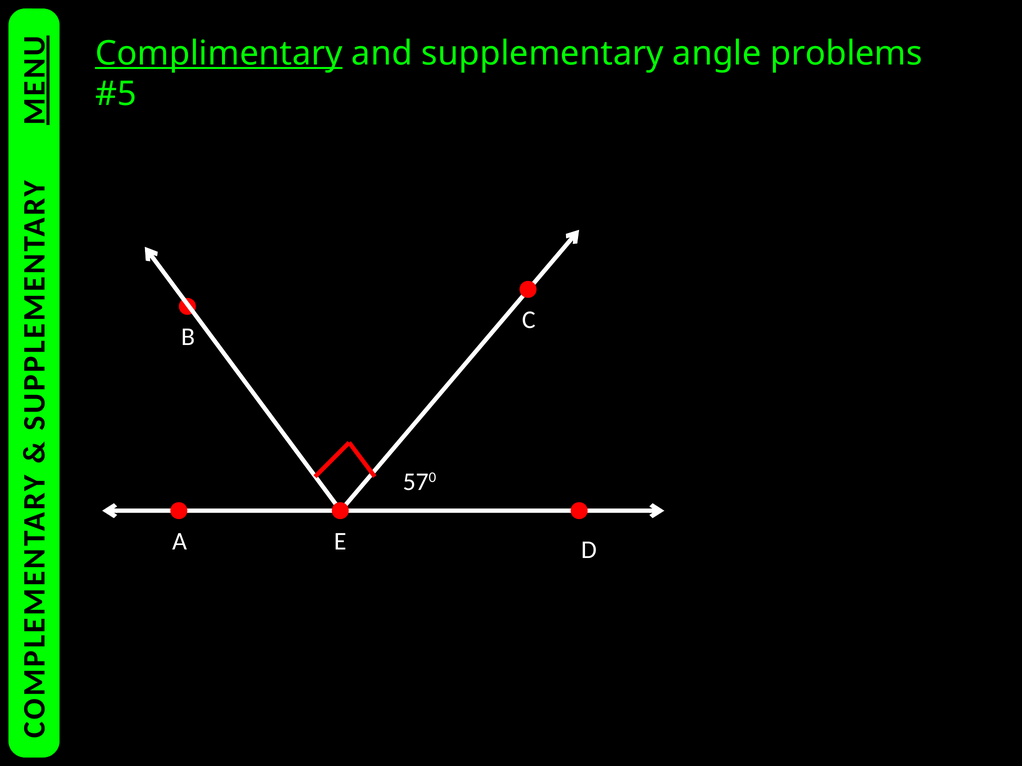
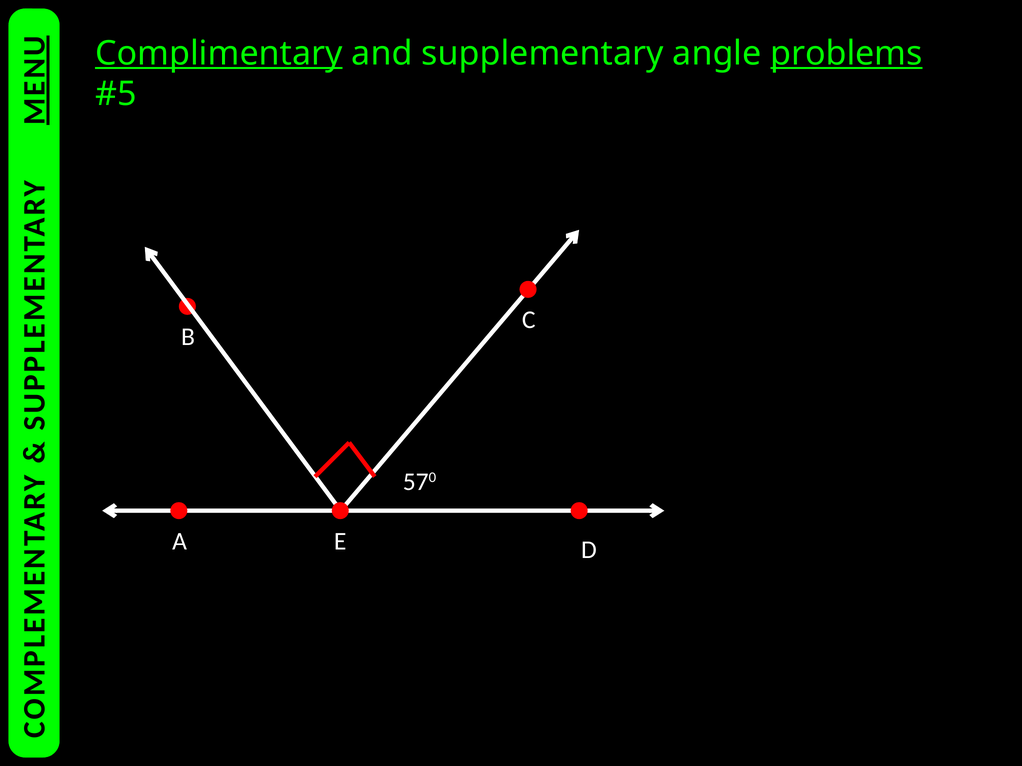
problems underline: none -> present (846, 53)
